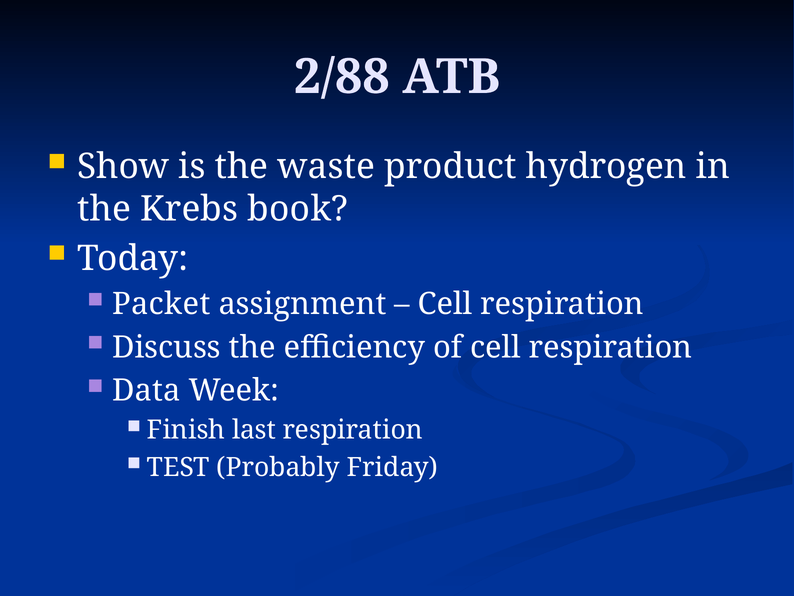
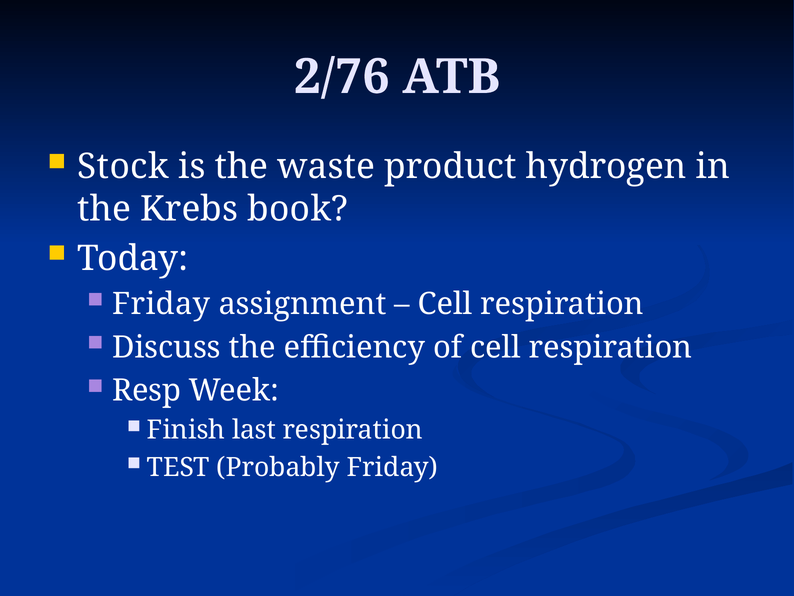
2/88: 2/88 -> 2/76 (342, 77)
Show: Show -> Stock (123, 167)
Packet: Packet -> Friday (161, 304)
Data: Data -> Resp (147, 390)
